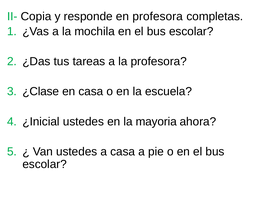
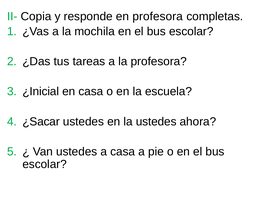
¿Clase: ¿Clase -> ¿Inicial (41, 92)
¿Inicial: ¿Inicial -> ¿Sacar (41, 122)
la mayoria: mayoria -> ustedes (156, 122)
